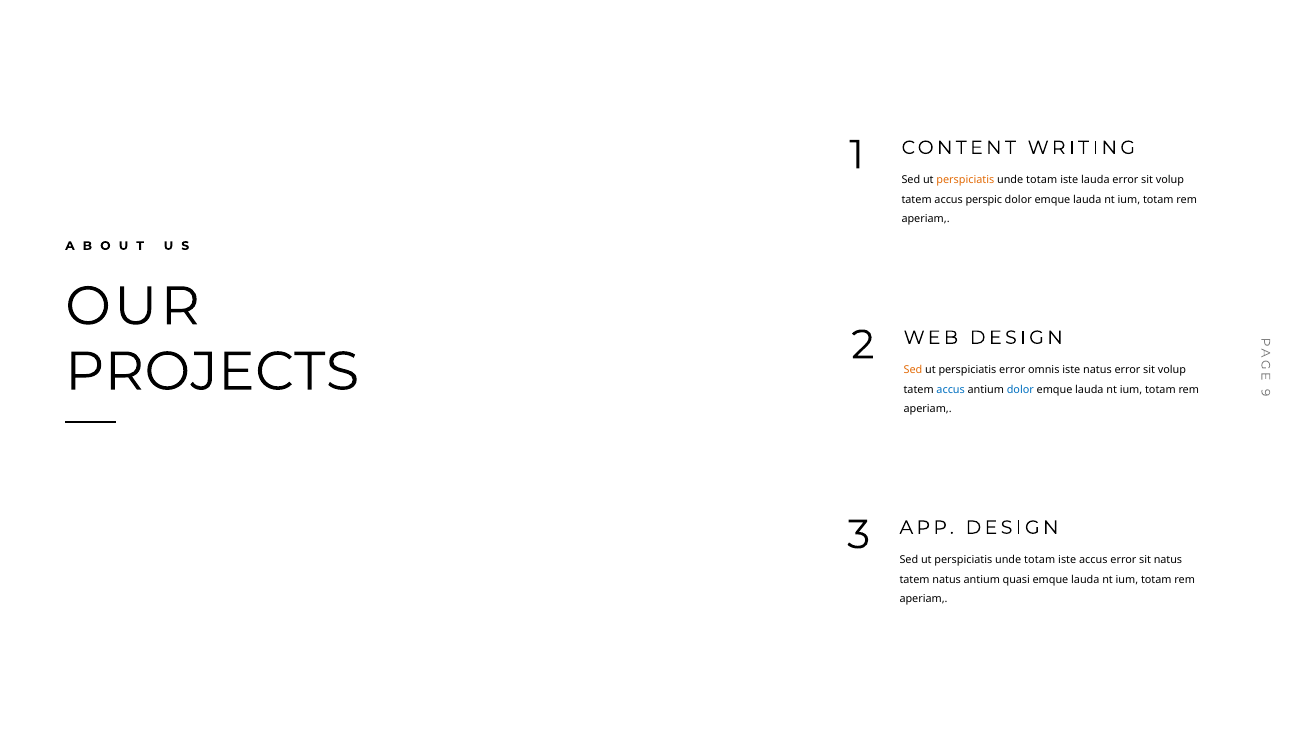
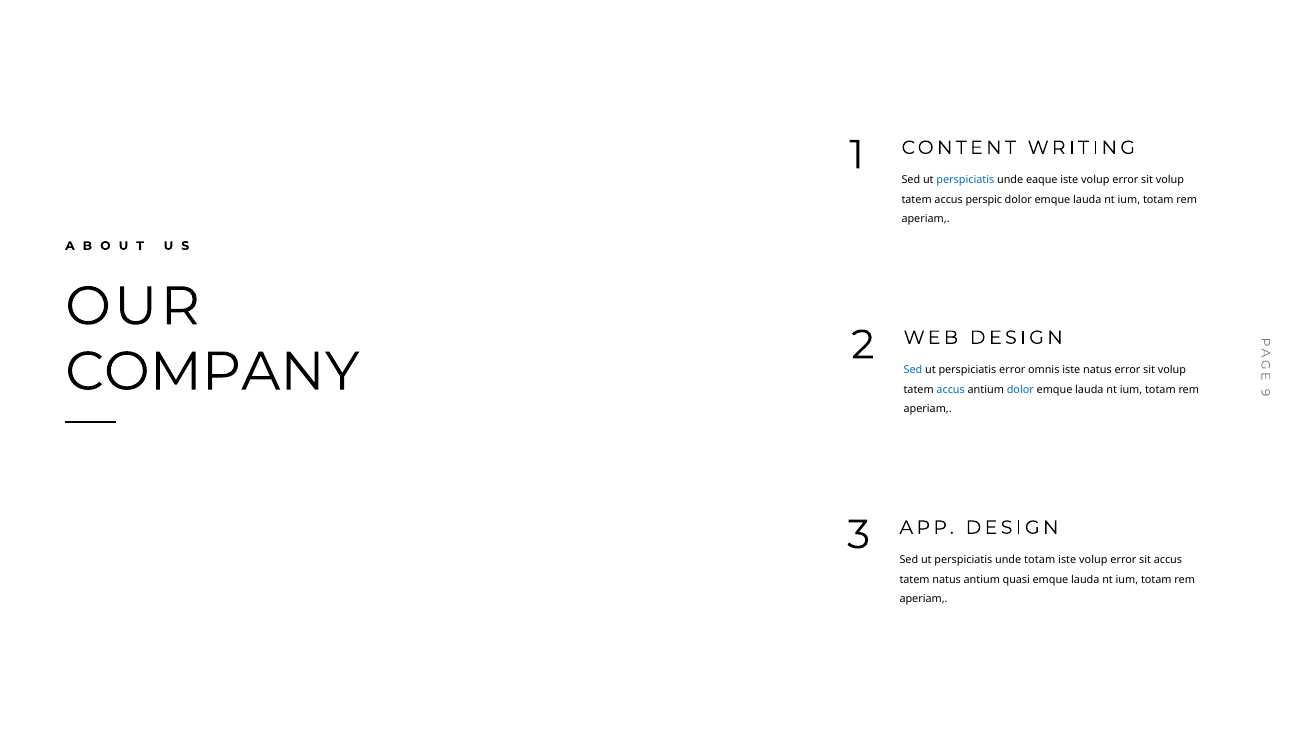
perspiciatis colour: orange -> blue (965, 180)
totam: totam -> eaque (1042, 180)
lauda: lauda -> volup (1095, 180)
PROJECTS: PROJECTS -> COMPANY (212, 372)
Sed colour: orange -> blue (913, 370)
accus: accus -> volup (1093, 560)
sit natus: natus -> accus (1168, 560)
